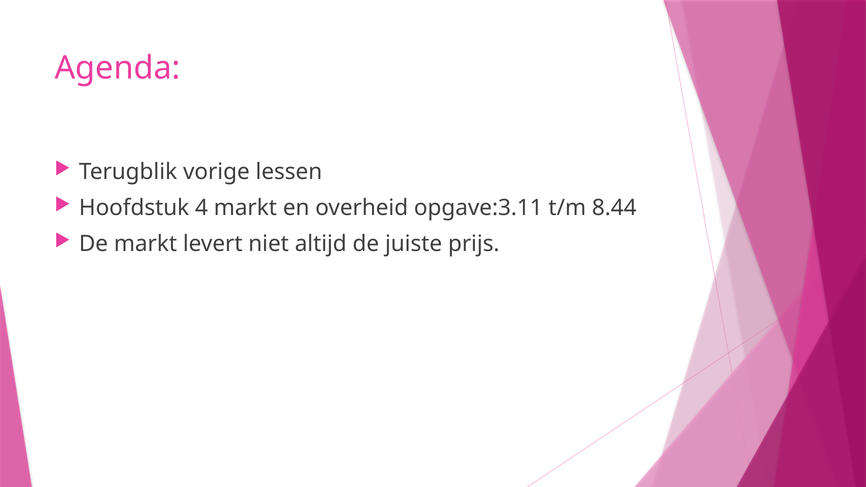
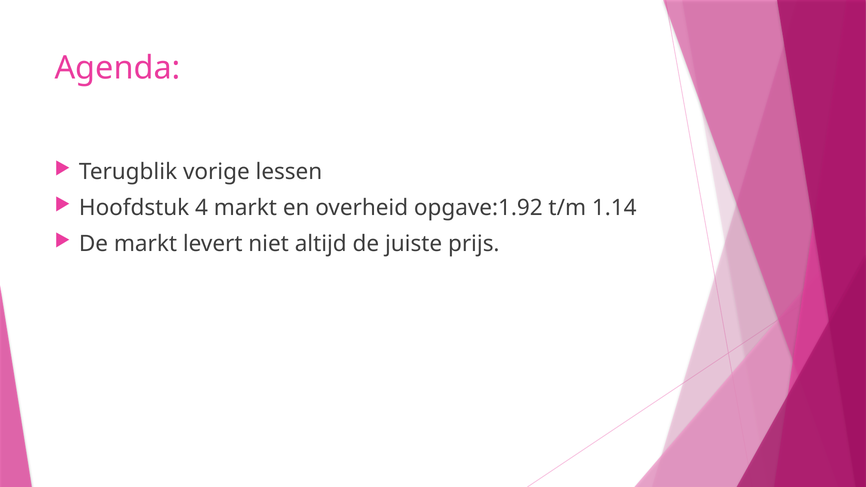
opgave:3.11: opgave:3.11 -> opgave:1.92 (478, 208)
8.44: 8.44 -> 1.14 (614, 208)
